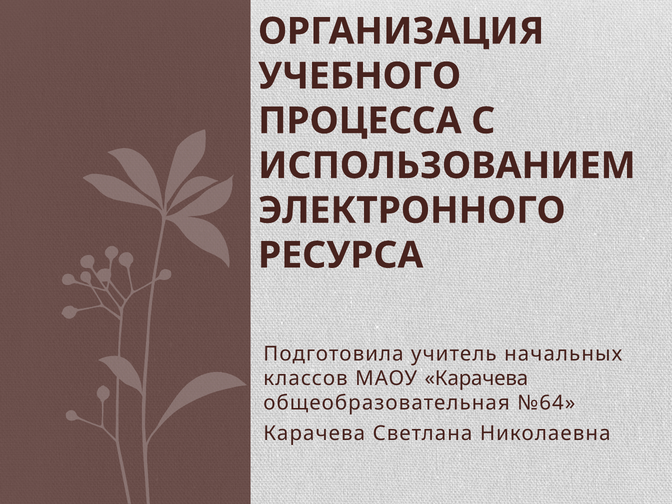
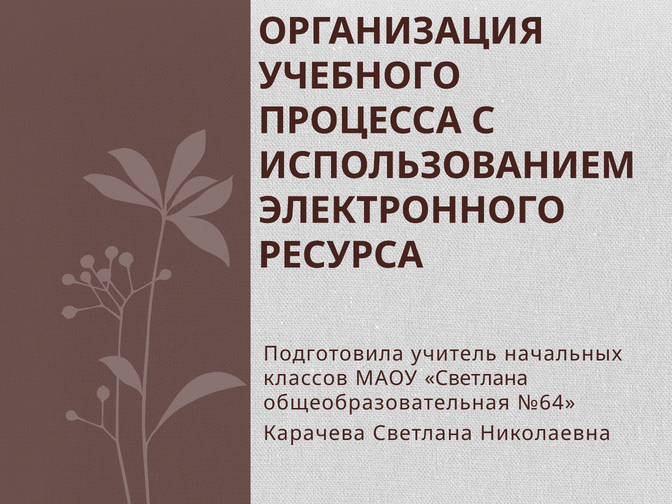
МАОУ Карачева: Карачева -> Светлана (476, 378)
